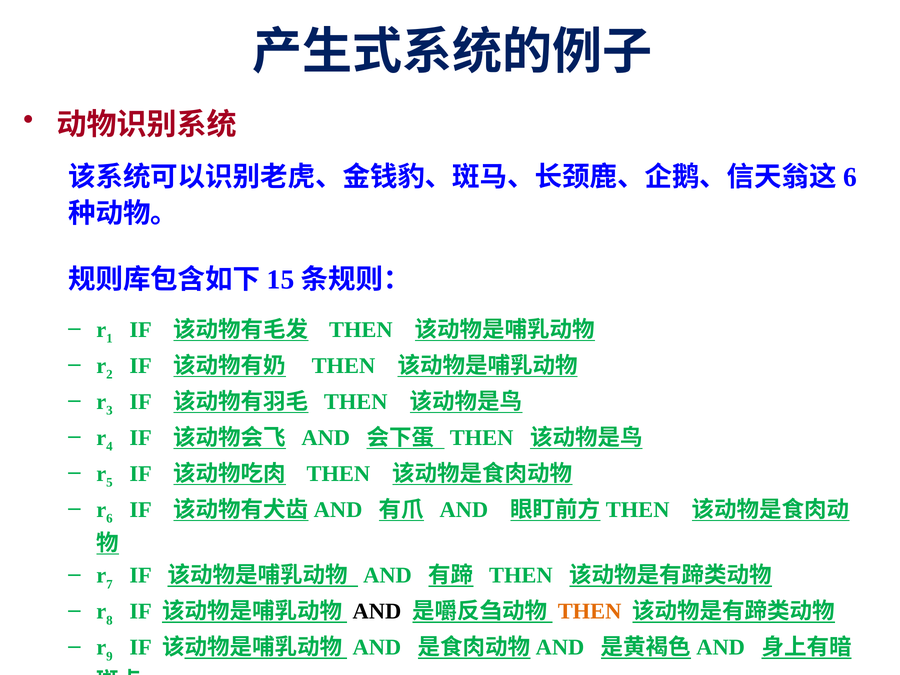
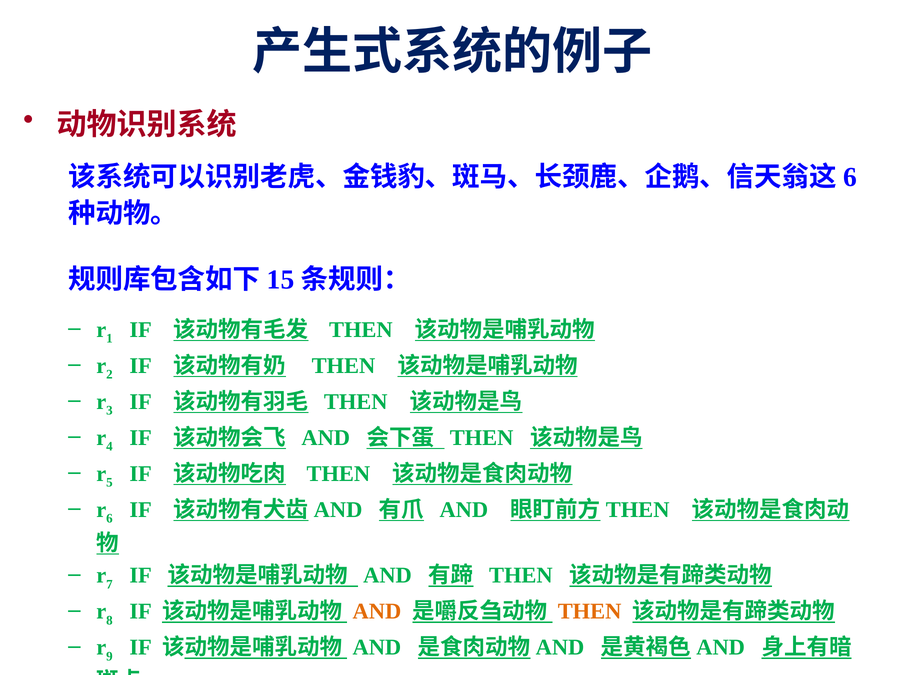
AND colour: black -> orange (377, 611)
